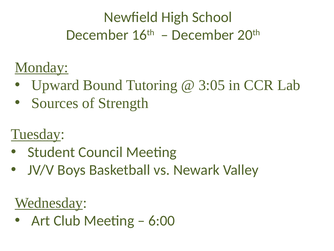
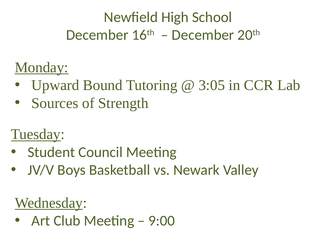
6:00: 6:00 -> 9:00 (162, 220)
